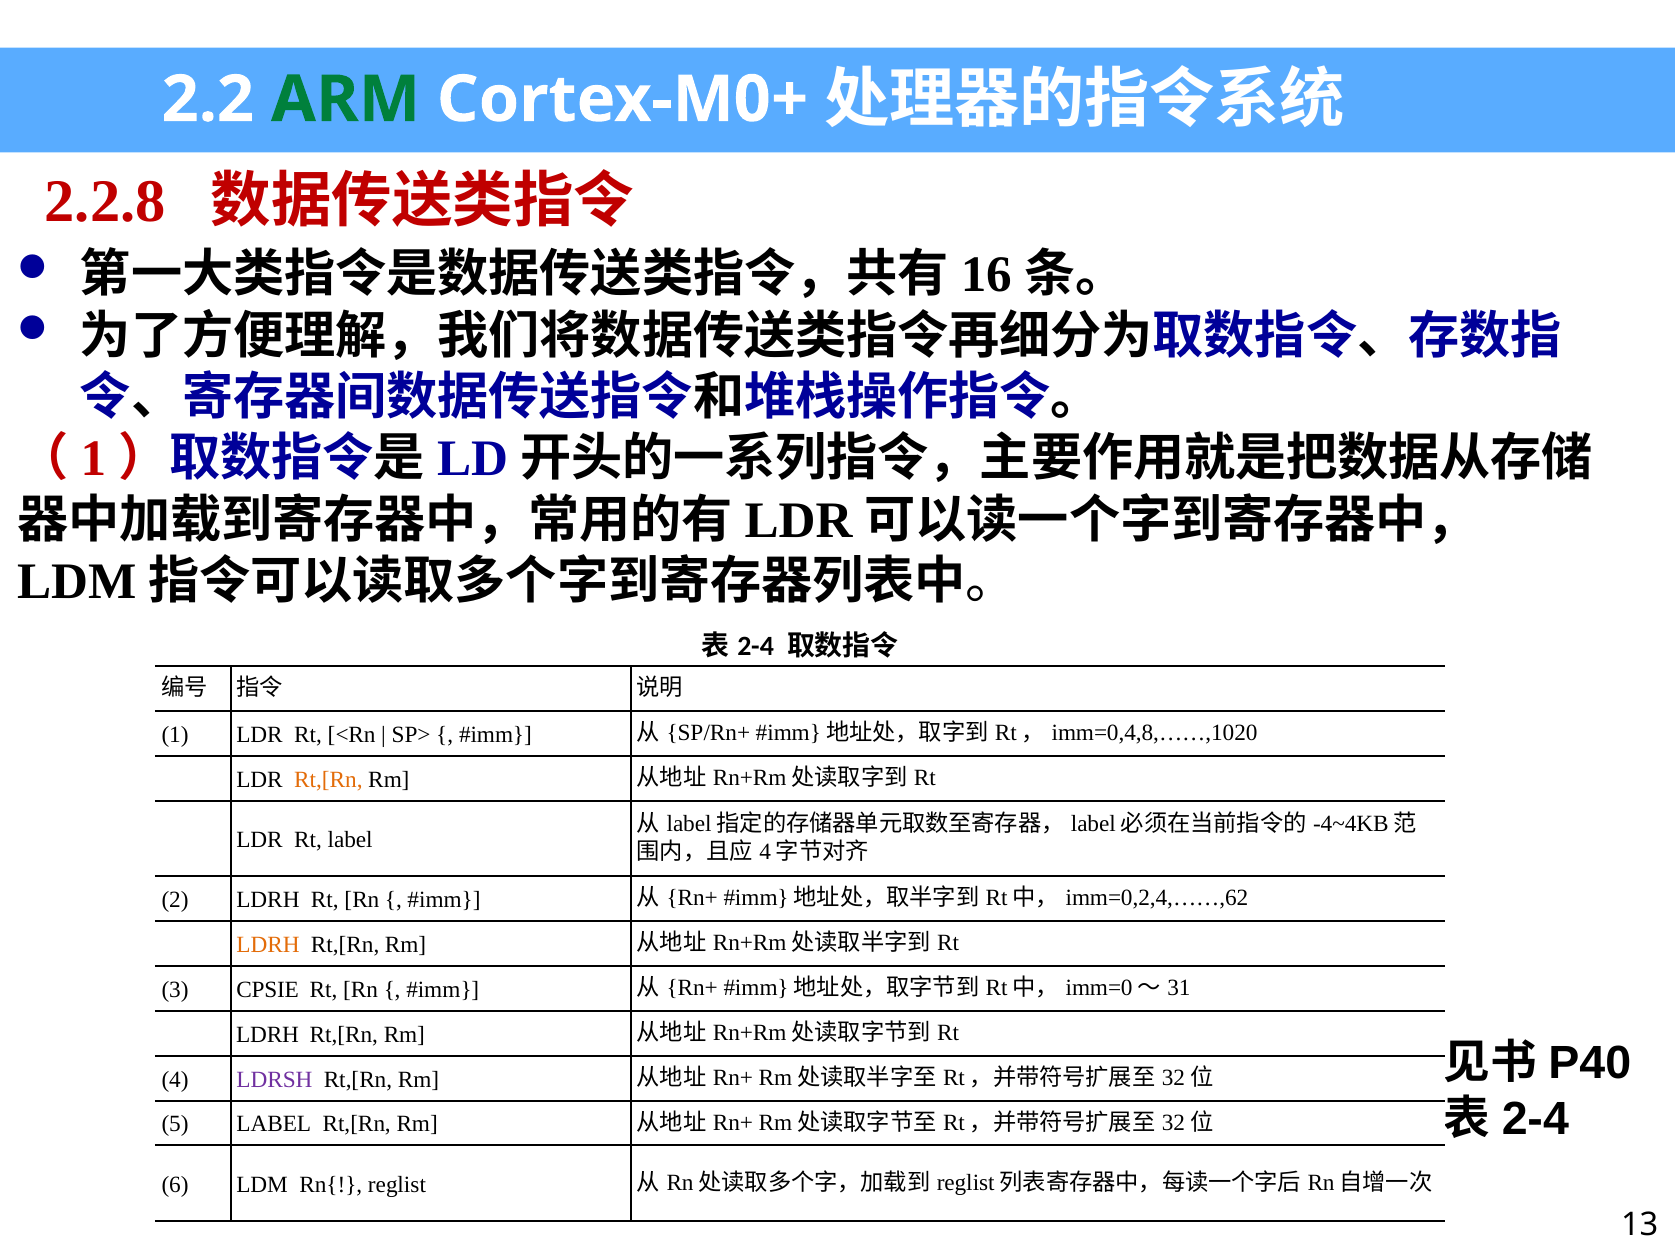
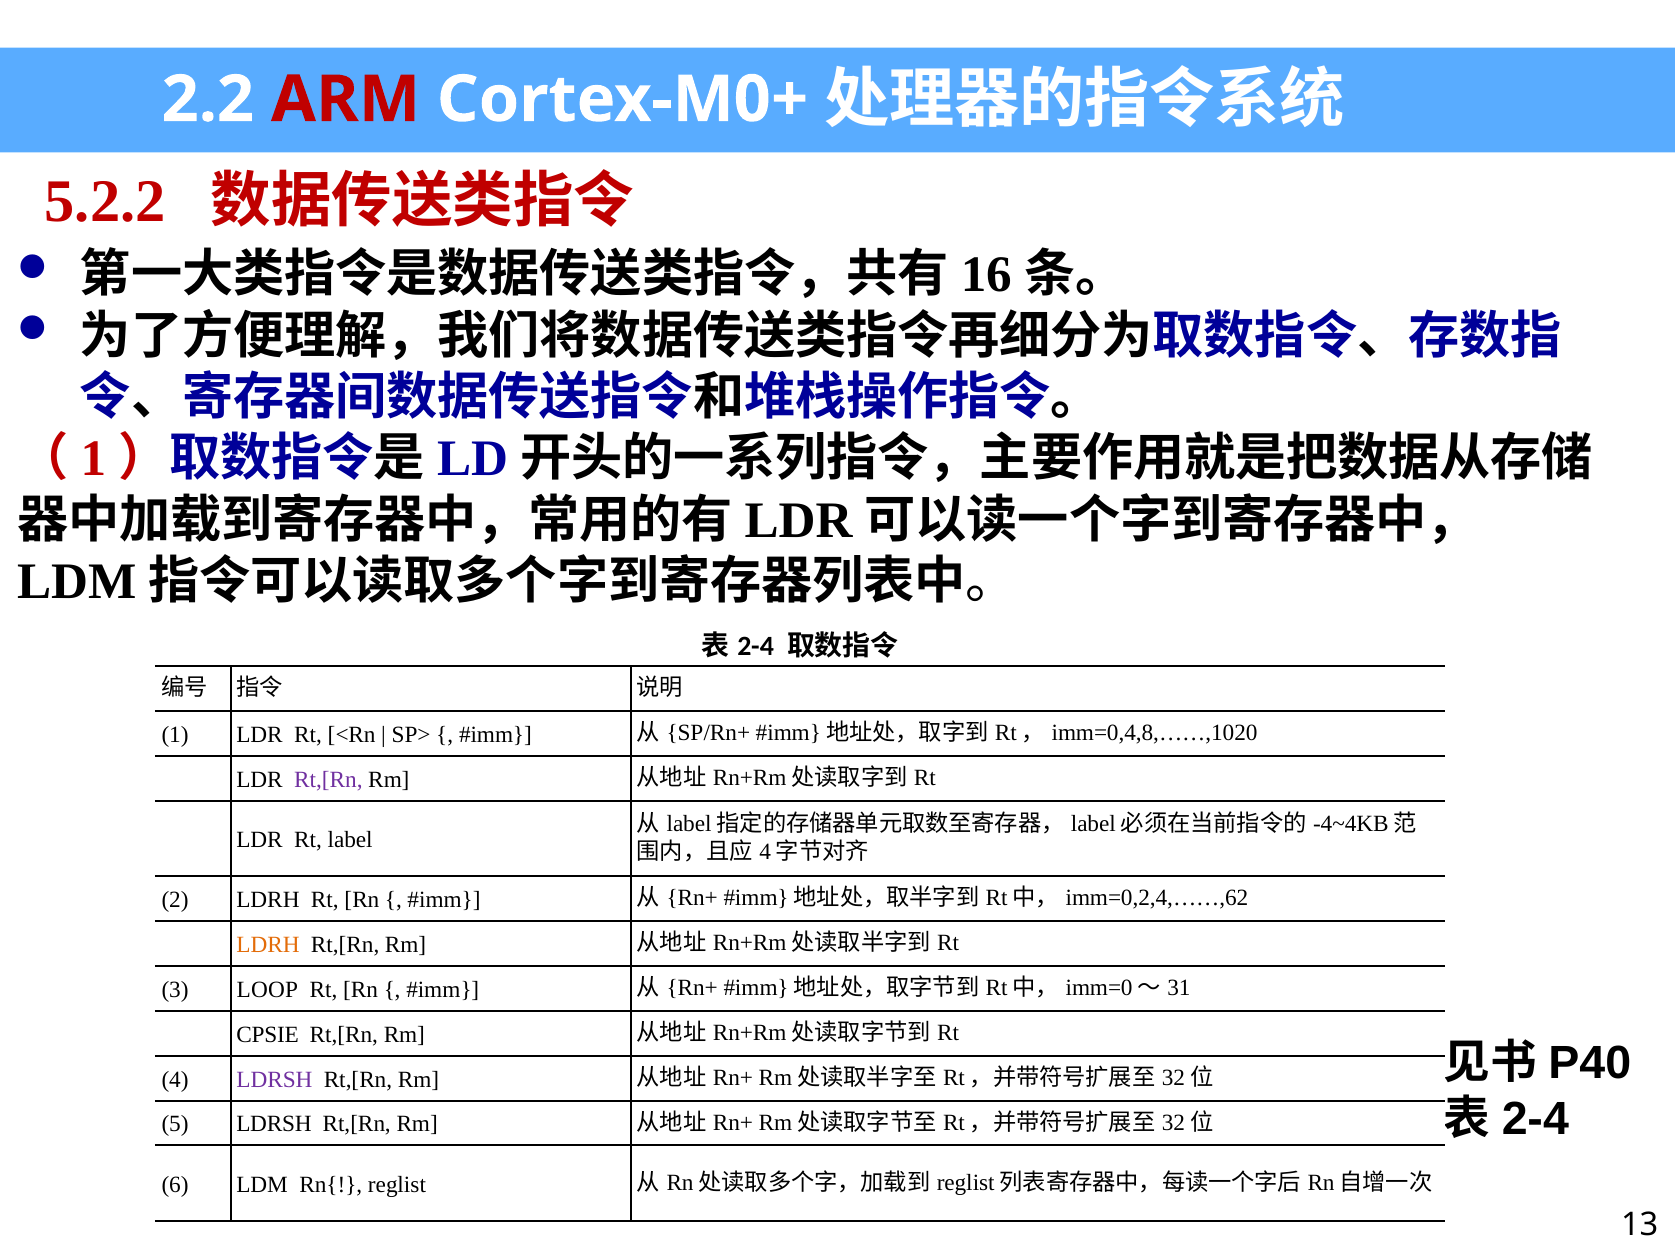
ARM colour: green -> red (346, 100)
2.2.8: 2.2.8 -> 5.2.2 (105, 202)
Rt,[Rn colour: orange -> purple (328, 780)
CPSIE: CPSIE -> LOOP (267, 990)
LDRH: LDRH -> CPSIE (268, 1035)
5 LABEL: LABEL -> LDRSH (274, 1124)
